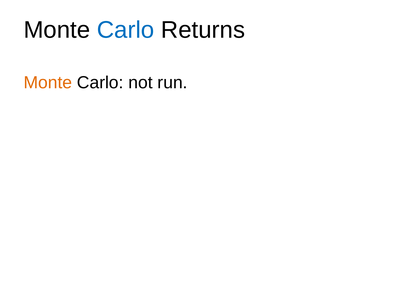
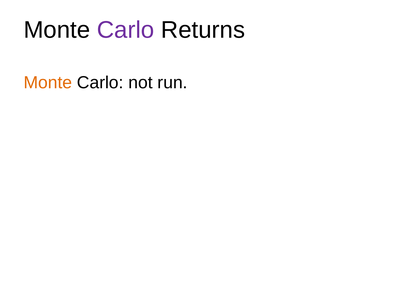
Carlo colour: blue -> purple (126, 30)
